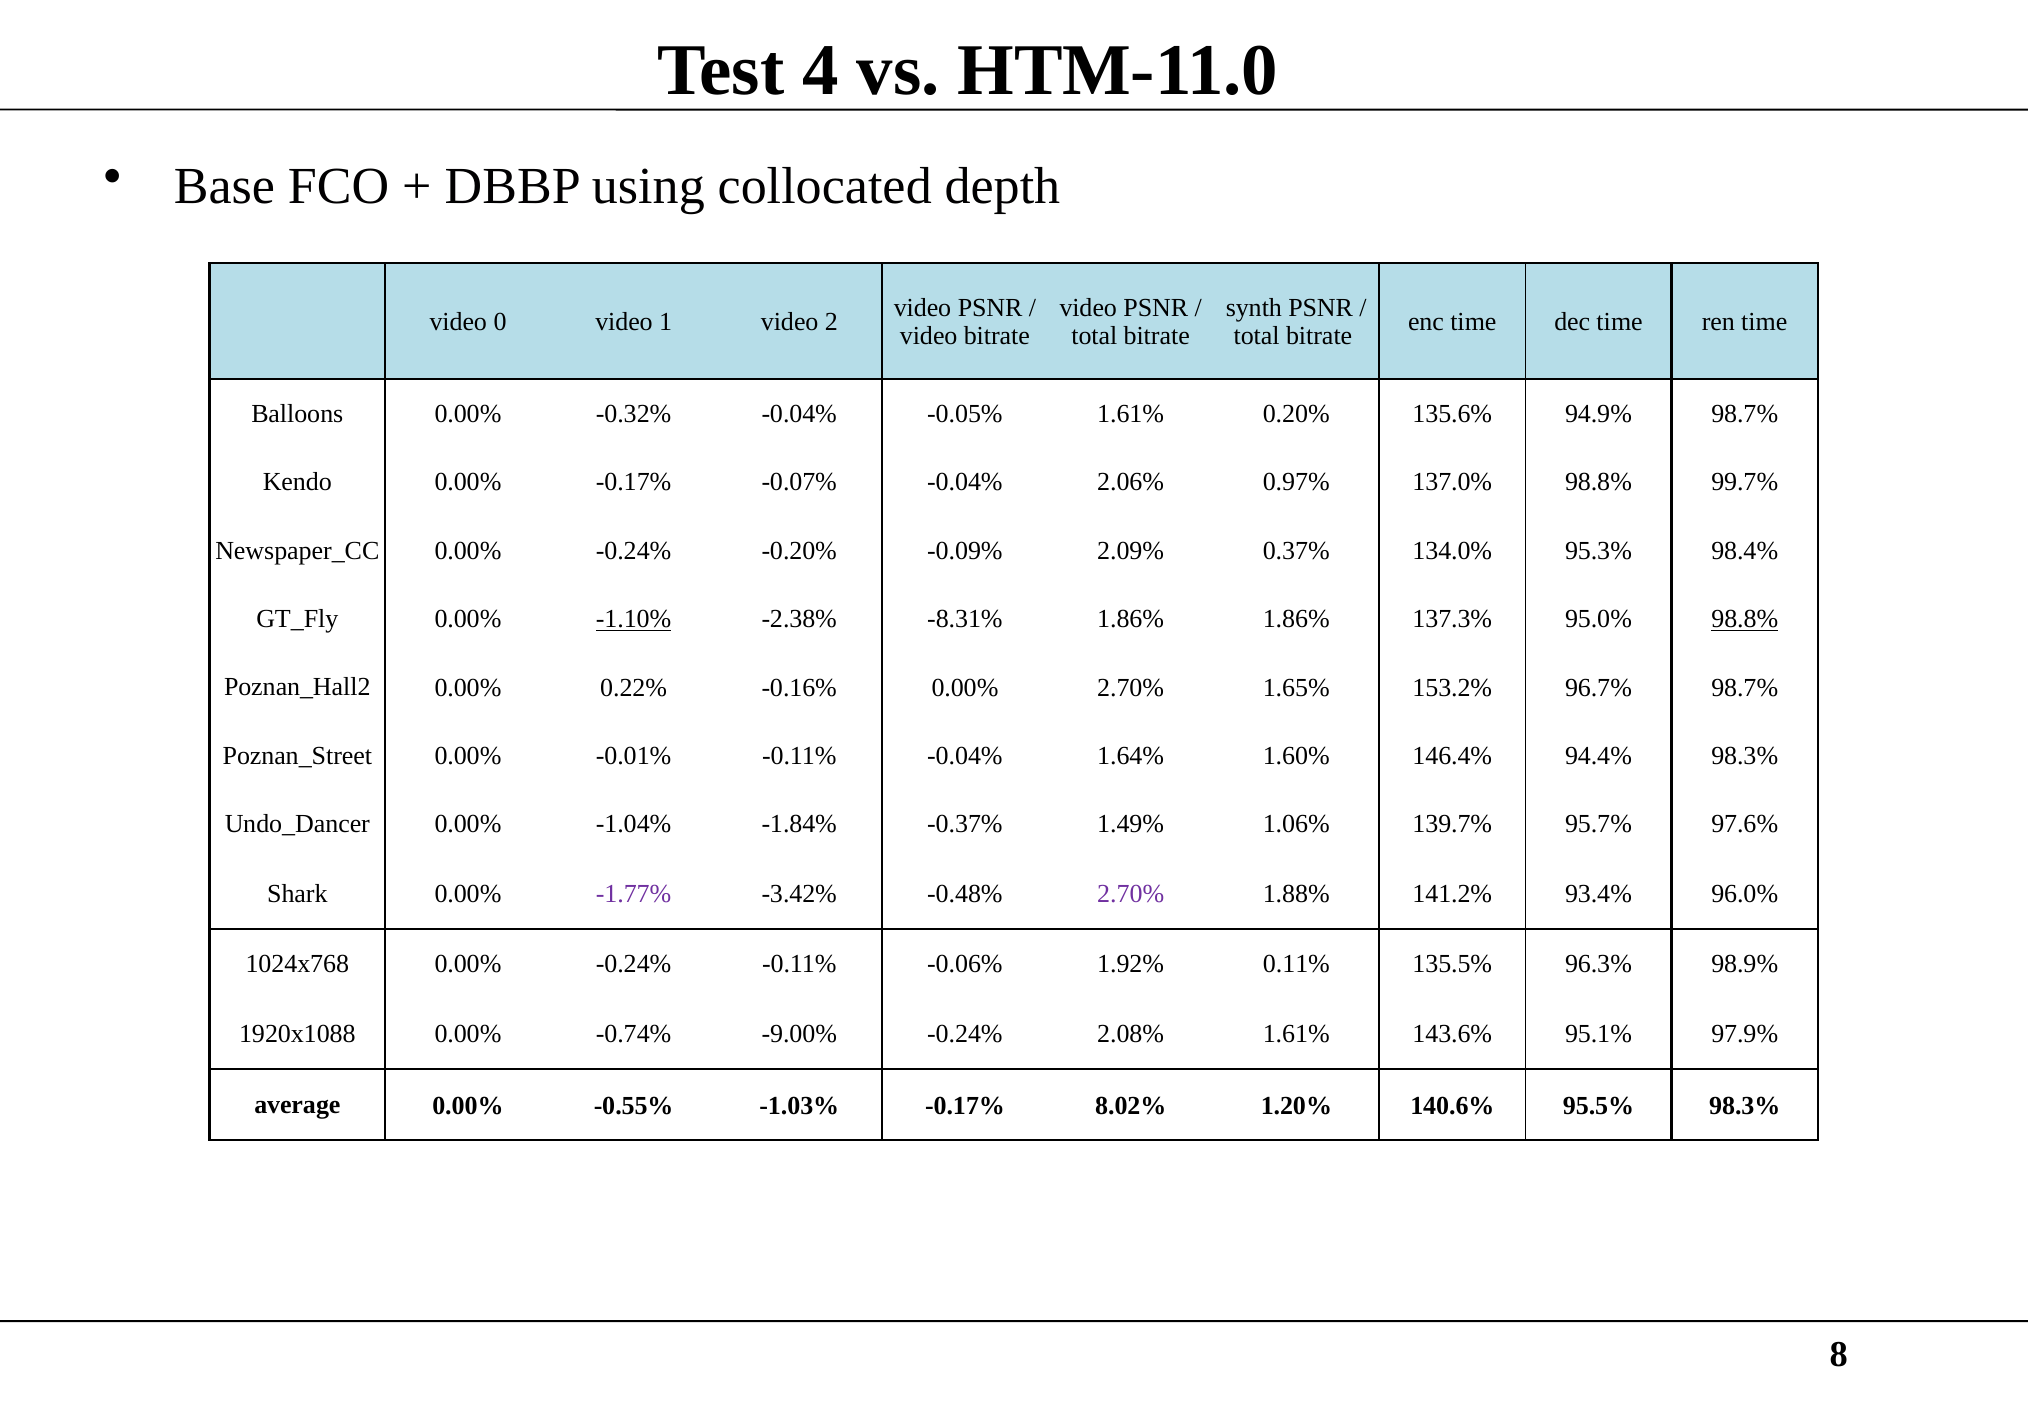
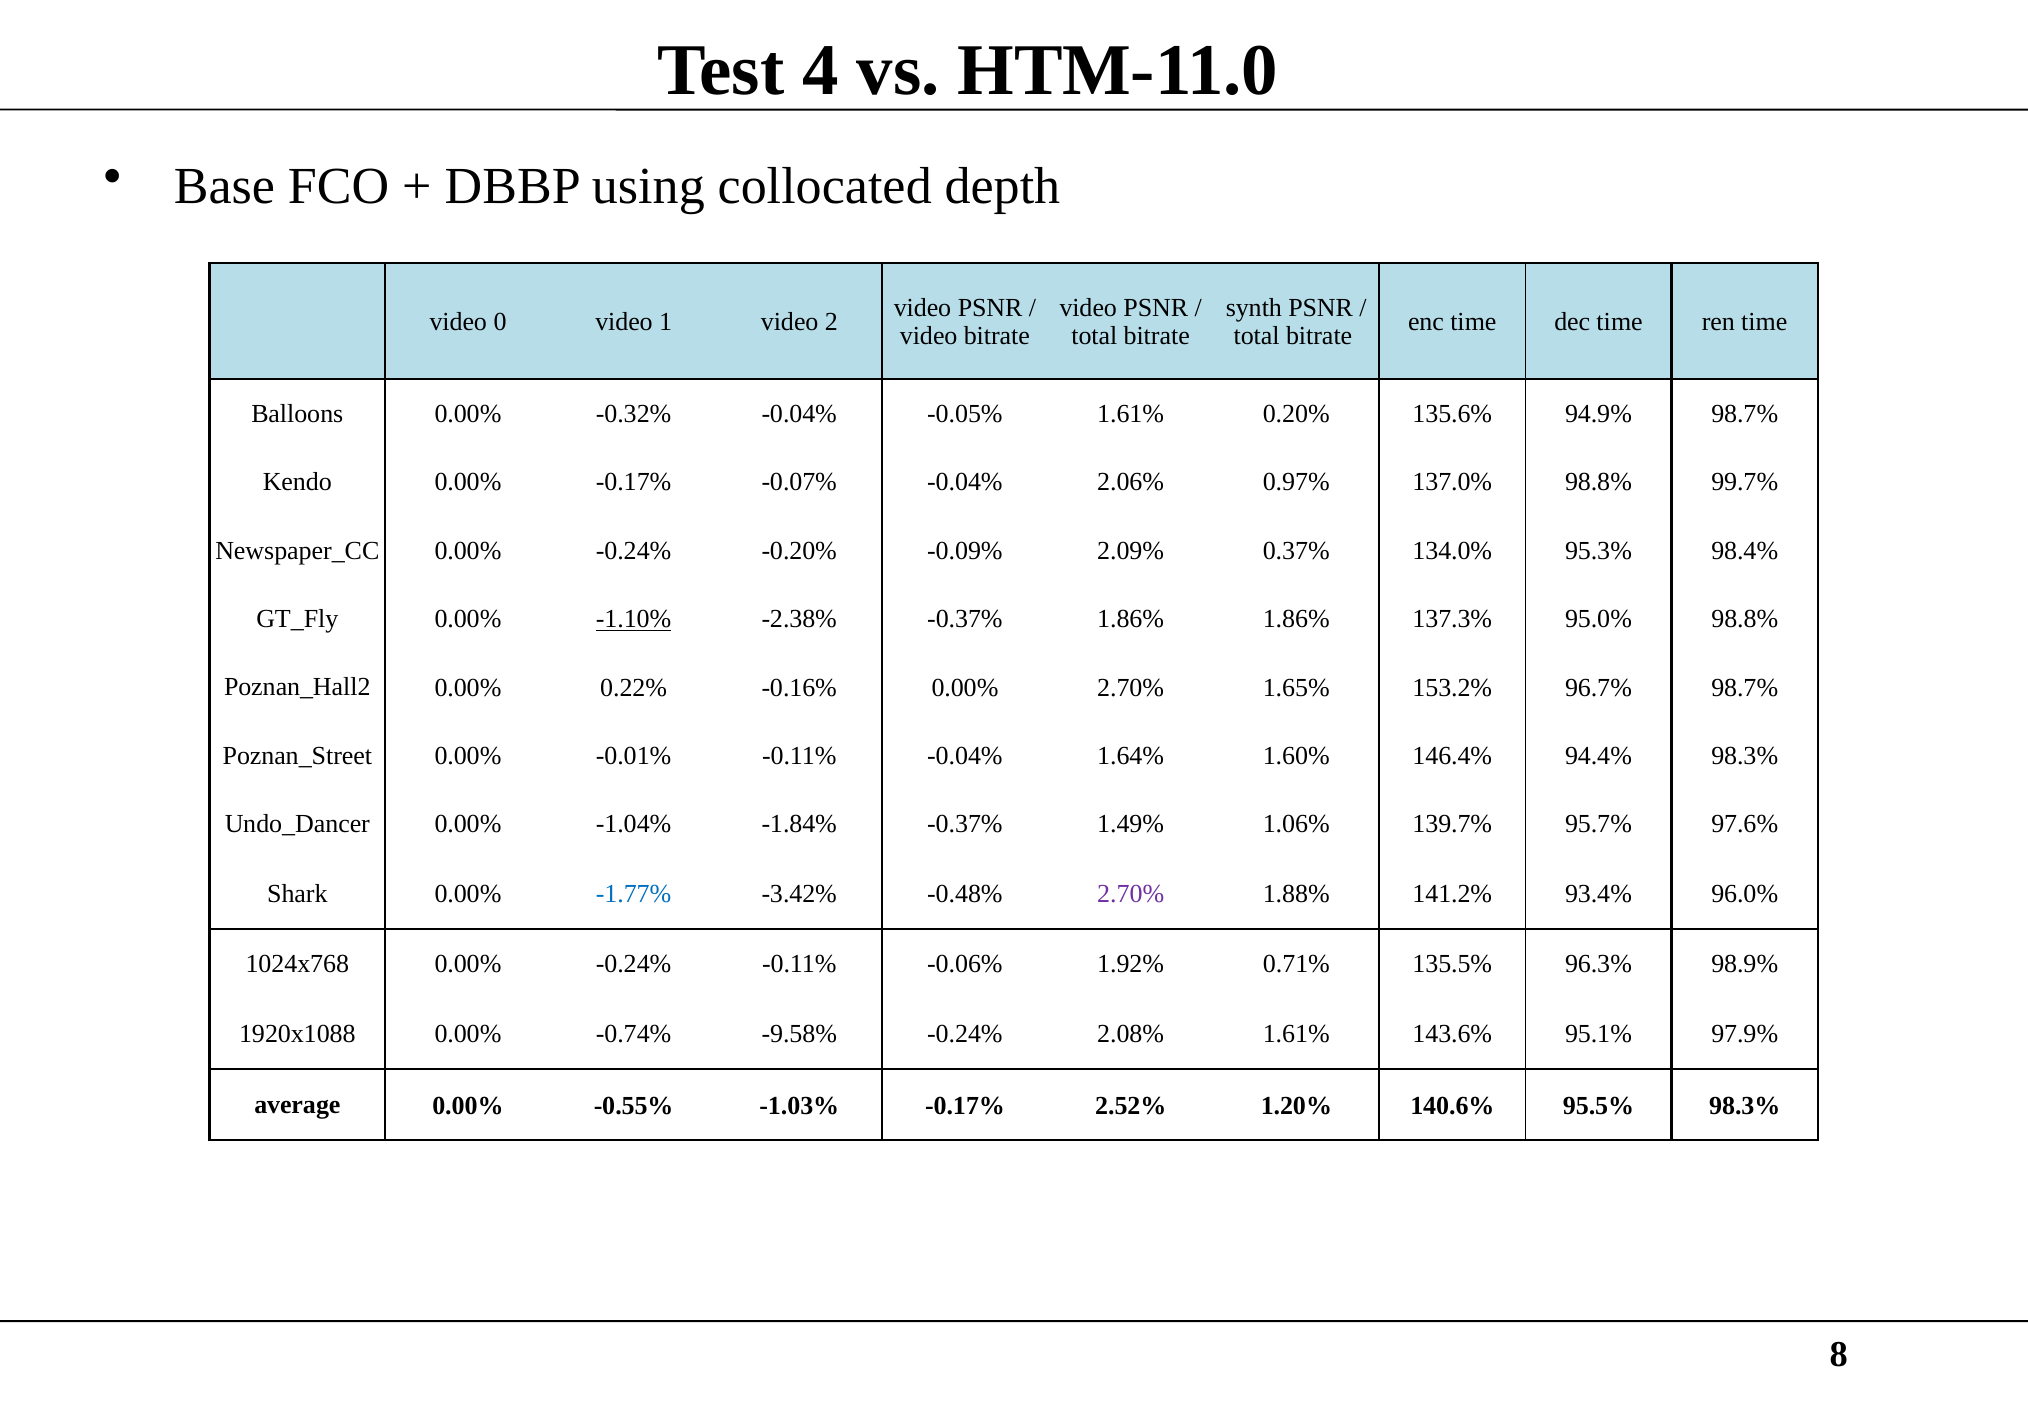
-2.38% -8.31%: -8.31% -> -0.37% (965, 619)
98.8% underline: present -> none (1745, 619)
-1.77% colour: purple -> blue (634, 894)
0.11%: 0.11% -> 0.71% (1296, 964)
-9.00%: -9.00% -> -9.58% (799, 1034)
8.02%: 8.02% -> 2.52% (1131, 1106)
